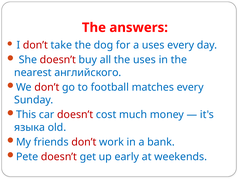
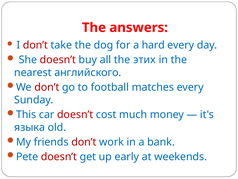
a uses: uses -> hard (153, 45)
the uses: uses -> этих (144, 60)
